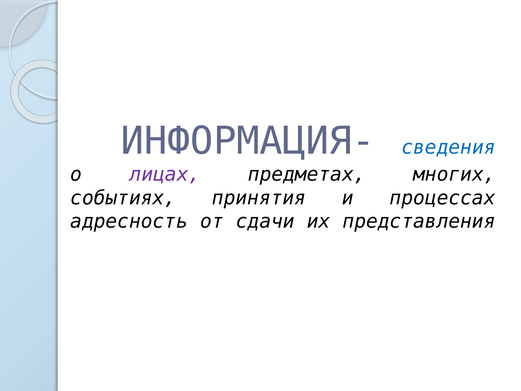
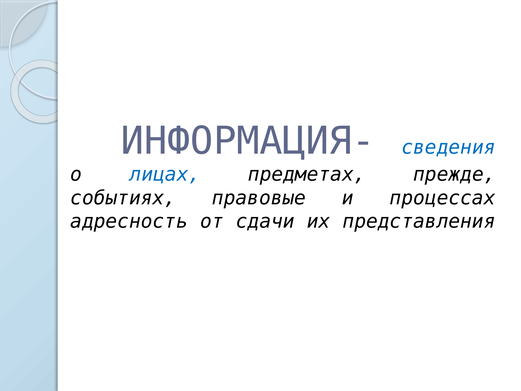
лицах colour: purple -> blue (165, 174)
многих: многих -> прежде (454, 174)
принятия: принятия -> правовые (259, 198)
